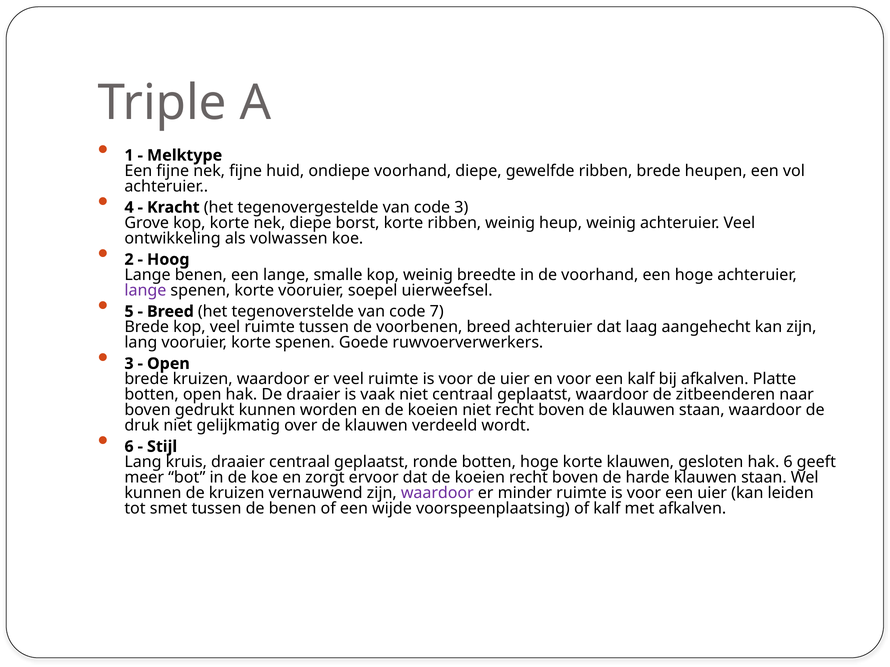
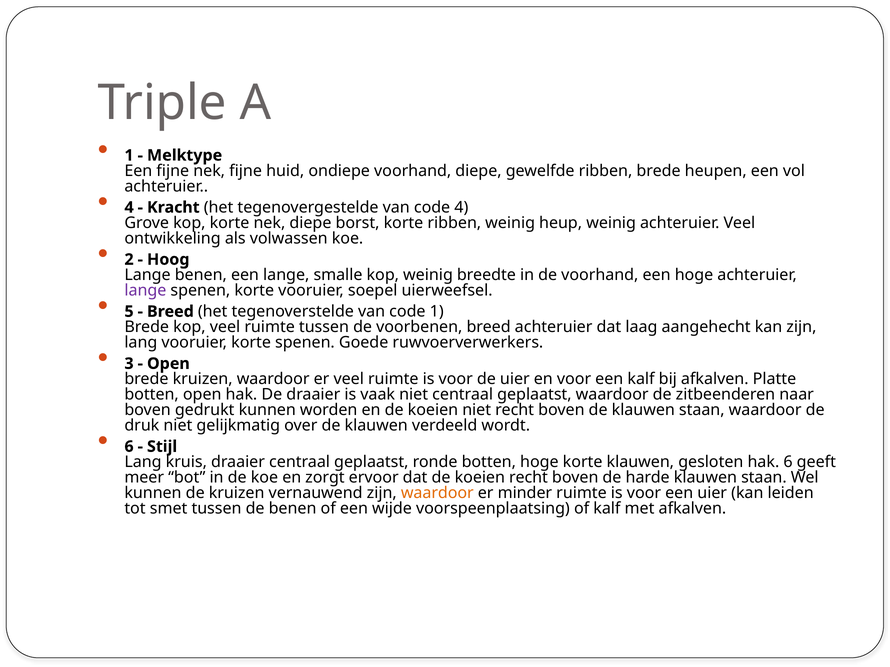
code 3: 3 -> 4 (461, 208)
code 7: 7 -> 1 (437, 312)
waardoor colour: purple -> orange (437, 493)
